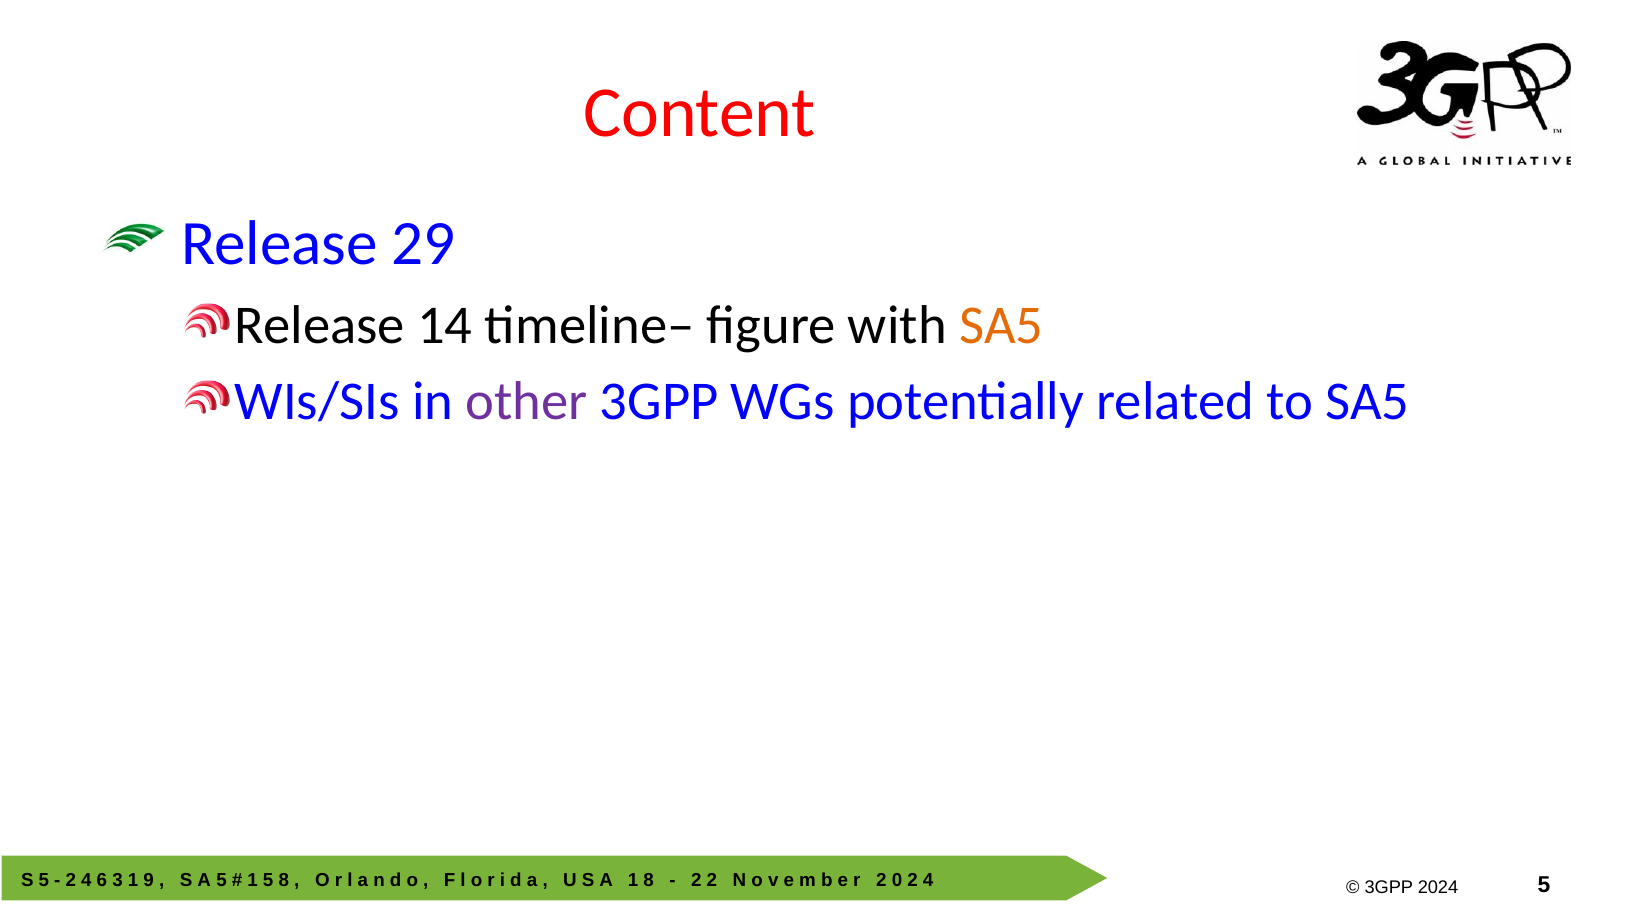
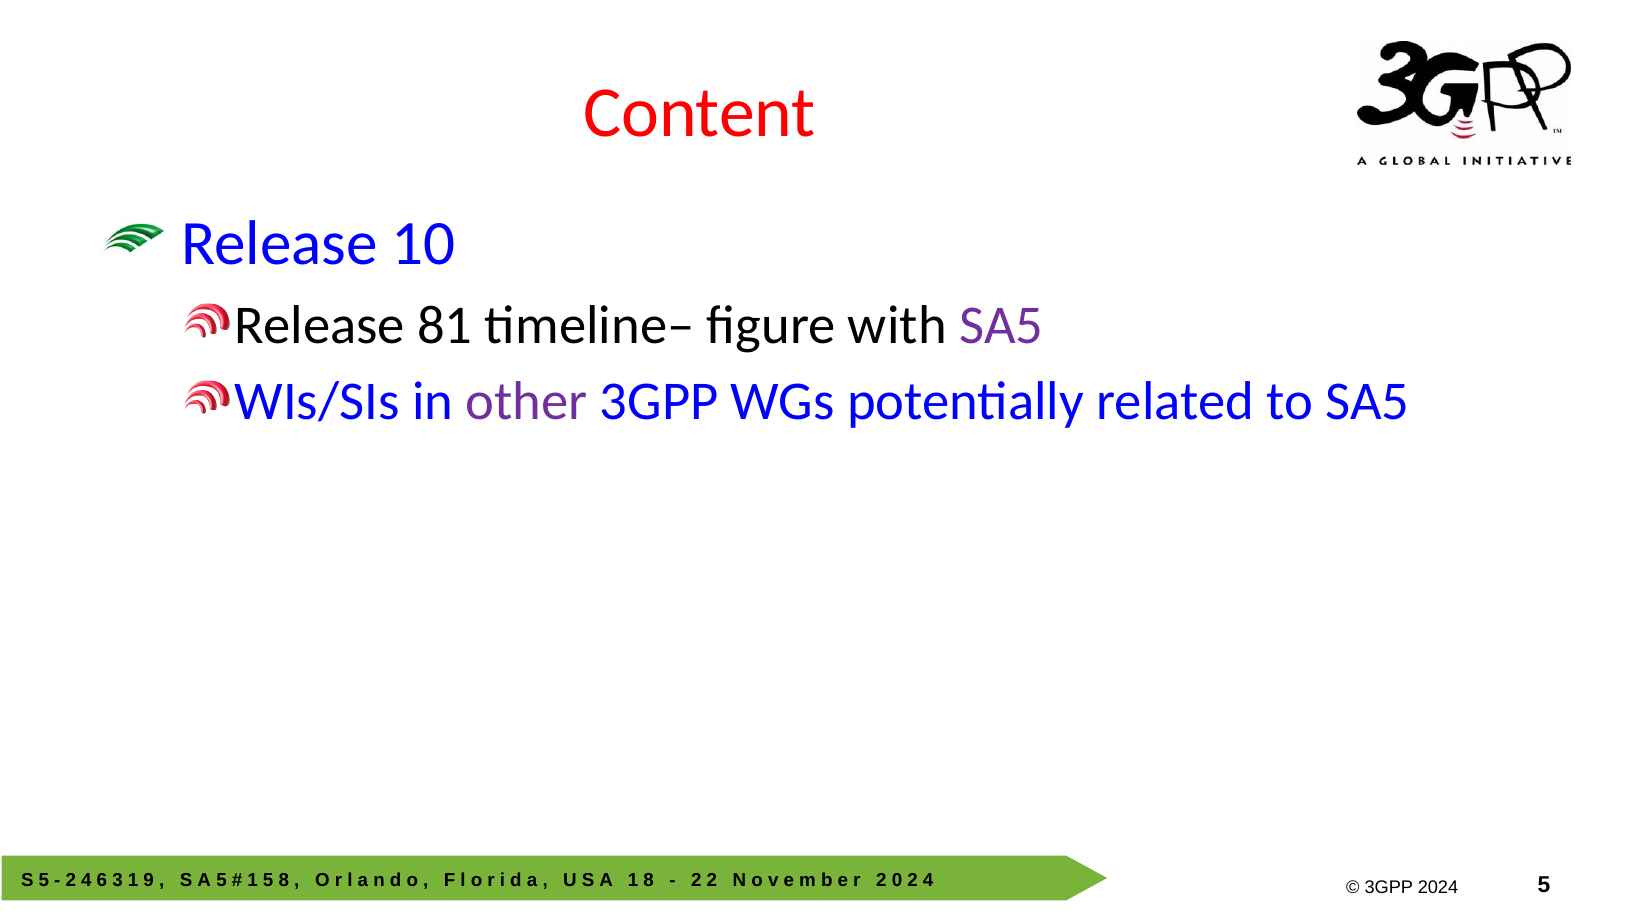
29: 29 -> 10 (424, 244)
14: 14 -> 81 (445, 325)
SA5 colour: orange -> purple (1001, 325)
